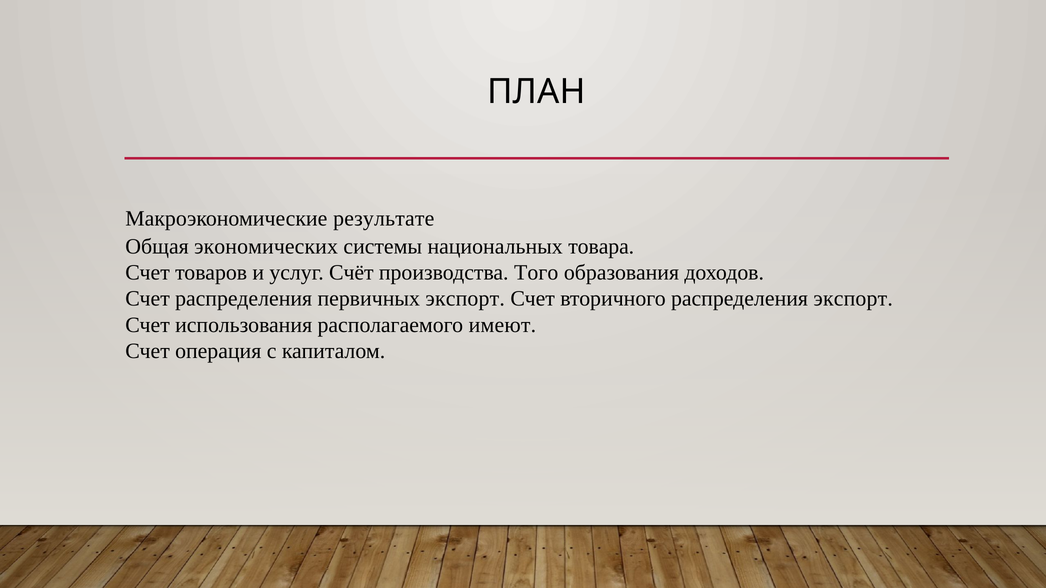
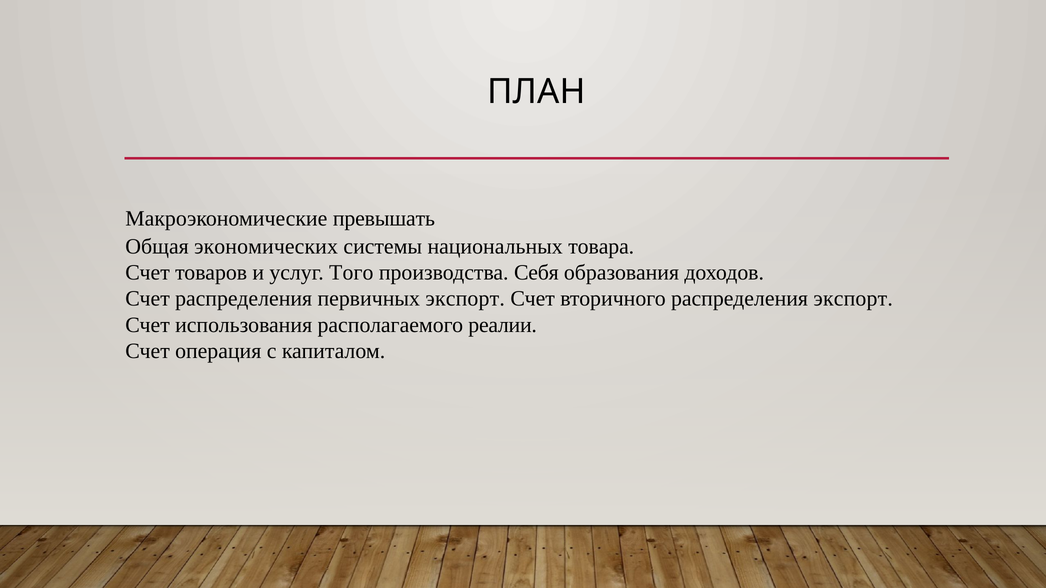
результате: результате -> превышать (384, 219)
Счёт: Счёт -> Того (351, 273)
Того: Того -> Себя (536, 273)
имеют: имеют -> реалии (503, 325)
